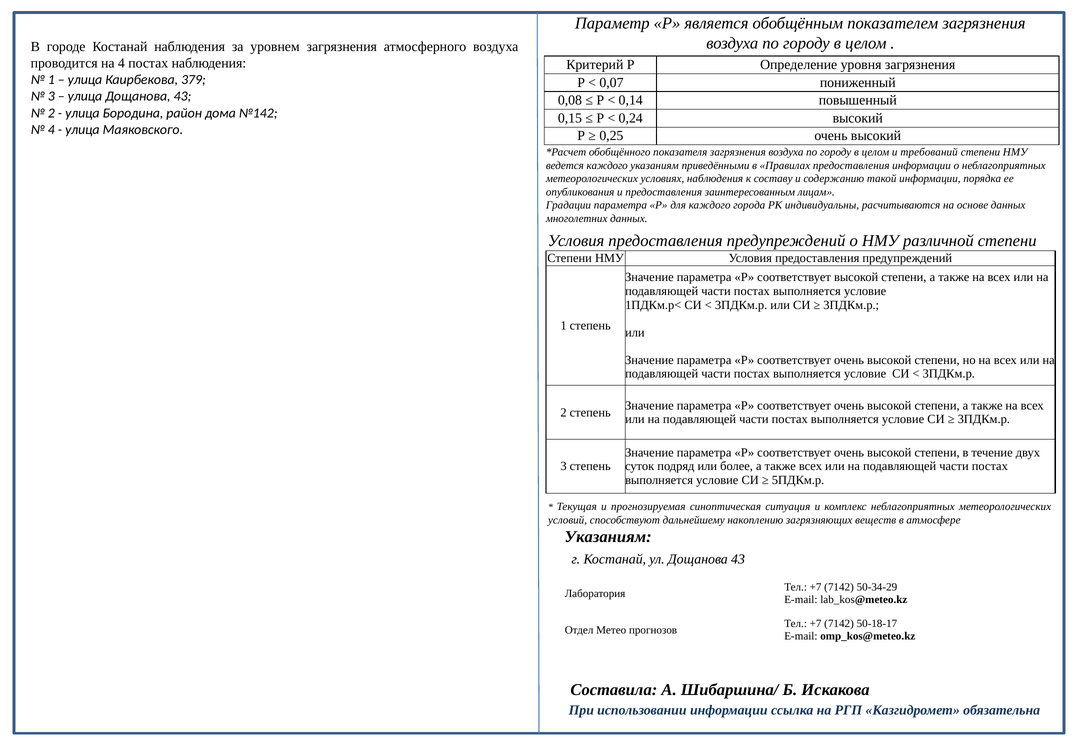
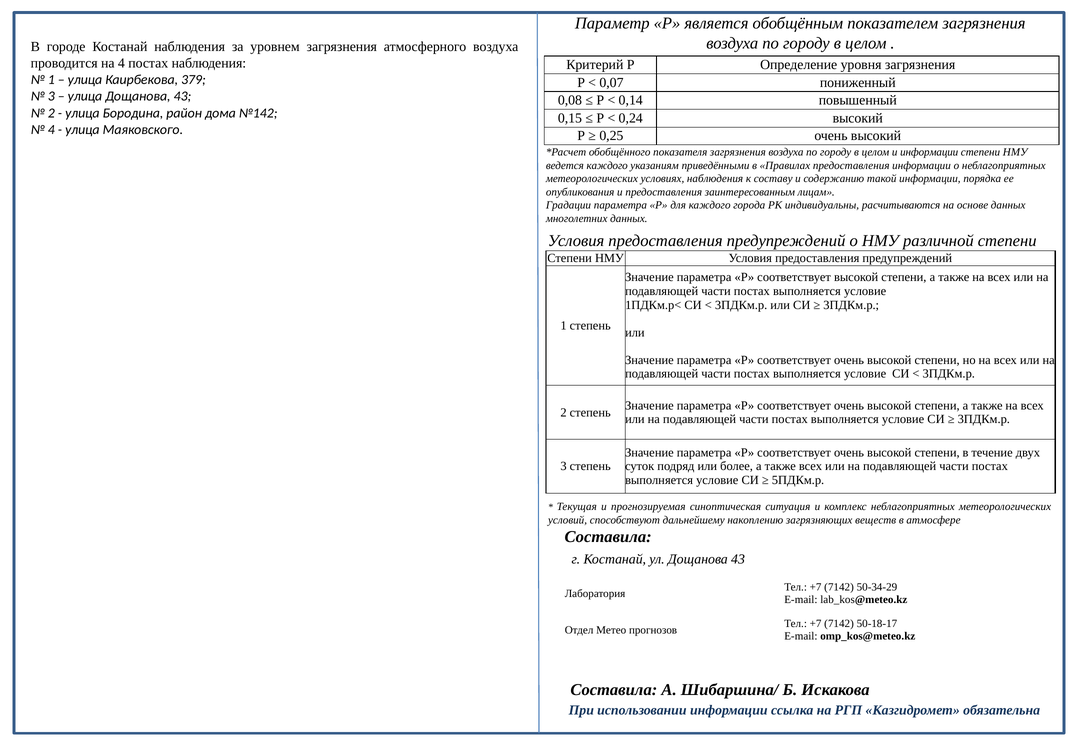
и требований: требований -> информации (929, 152)
Указаниям: Указаниям -> Составила (608, 537)
